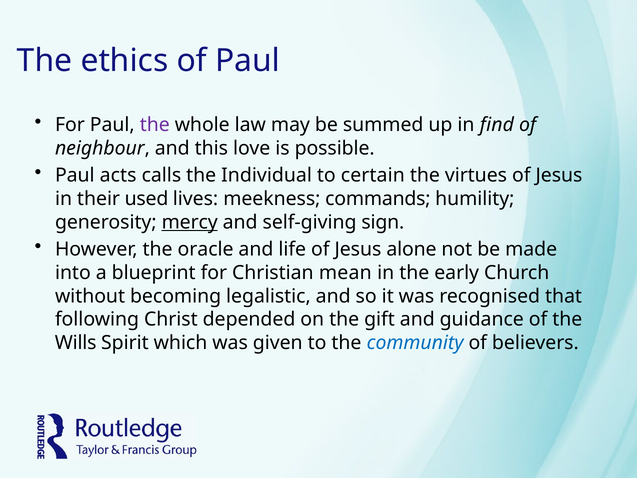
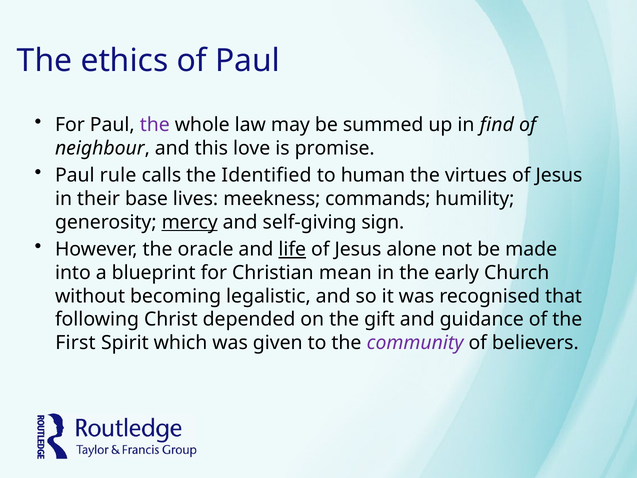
possible: possible -> promise (335, 148)
acts: acts -> rule (118, 175)
Individual: Individual -> Identified (267, 175)
certain: certain -> human (373, 175)
used: used -> base (146, 199)
life underline: none -> present (292, 249)
Wills: Wills -> First (75, 343)
community colour: blue -> purple (415, 343)
